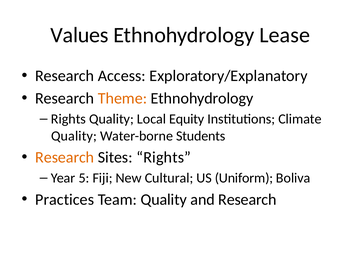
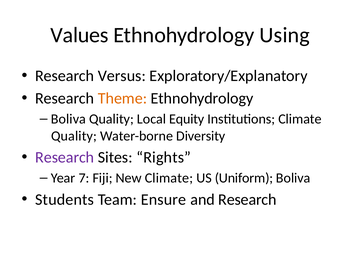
Lease: Lease -> Using (285, 35)
Access: Access -> Versus (122, 76)
Rights: Rights -> Boliva (68, 119)
Students: Students -> Diversity (201, 136)
Research colour: orange -> purple (65, 157)
5: 5 -> 7 (84, 178)
New Cultural: Cultural -> Climate (169, 178)
Practices: Practices -> Students (65, 199)
Team Quality: Quality -> Ensure (164, 199)
